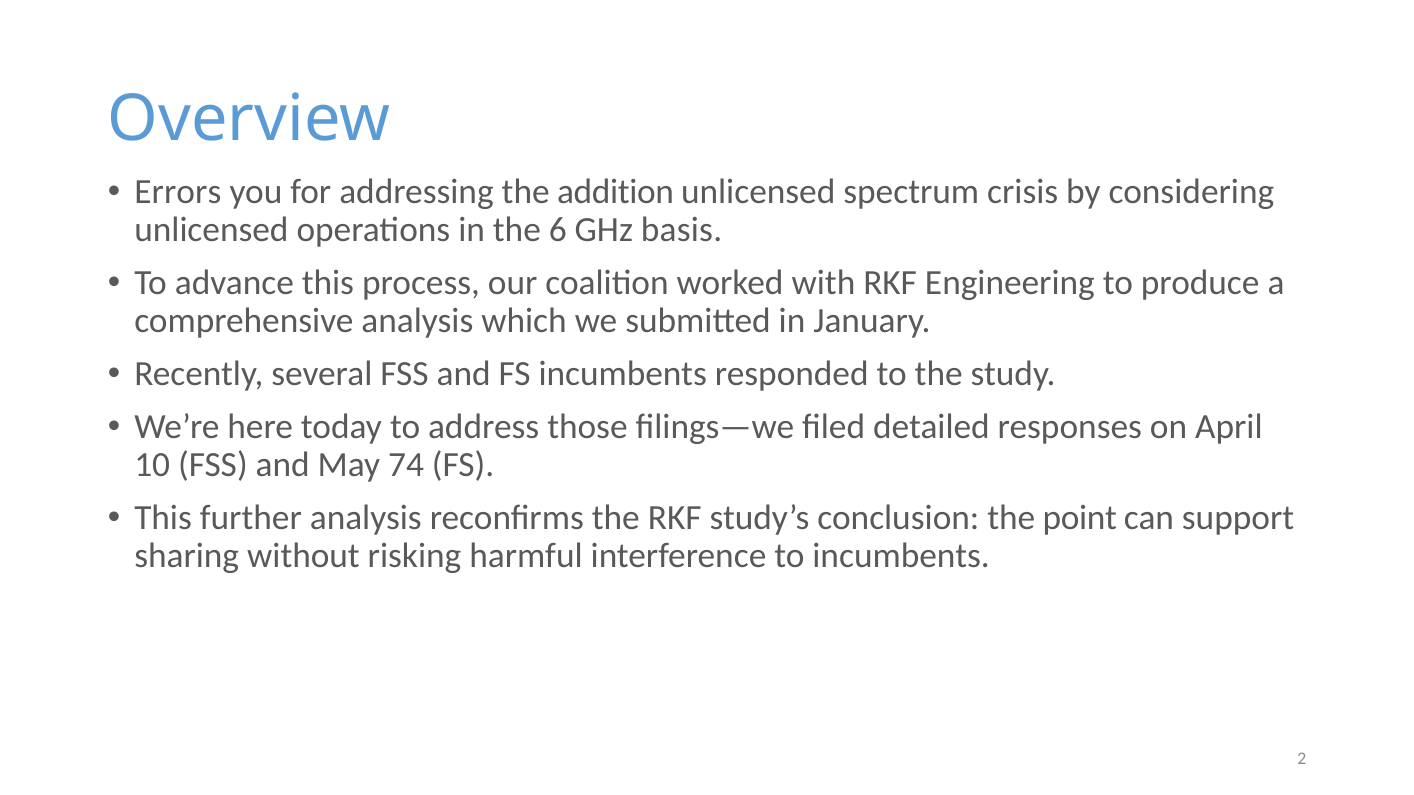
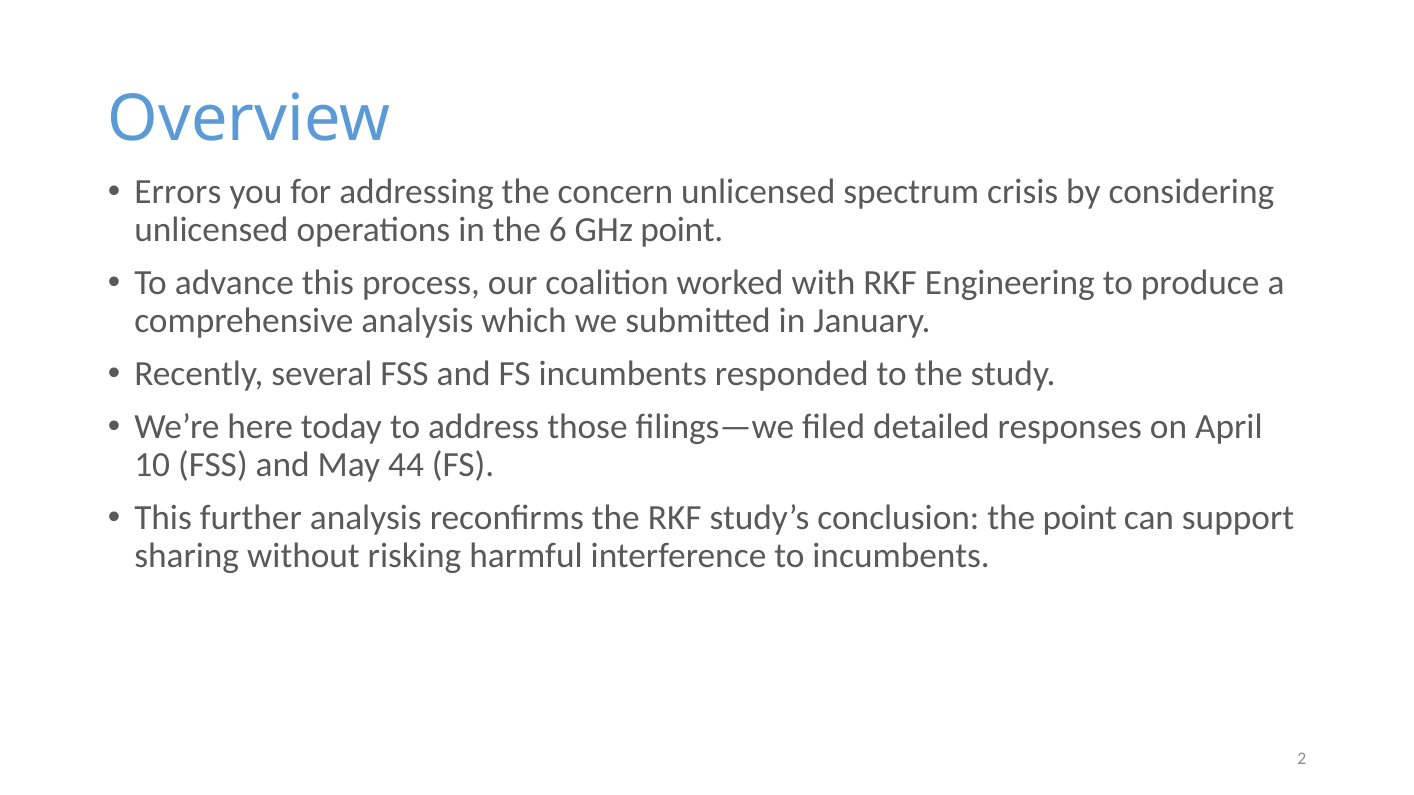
addition: addition -> concern (615, 192)
GHz basis: basis -> point (682, 230)
74: 74 -> 44 (406, 465)
